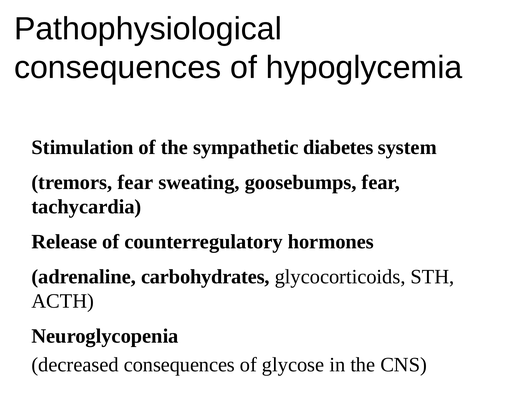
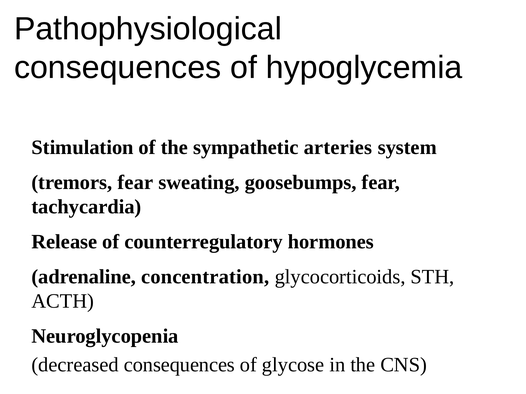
diabetes: diabetes -> arteries (338, 148)
carbohydrates: carbohydrates -> concentration (205, 277)
